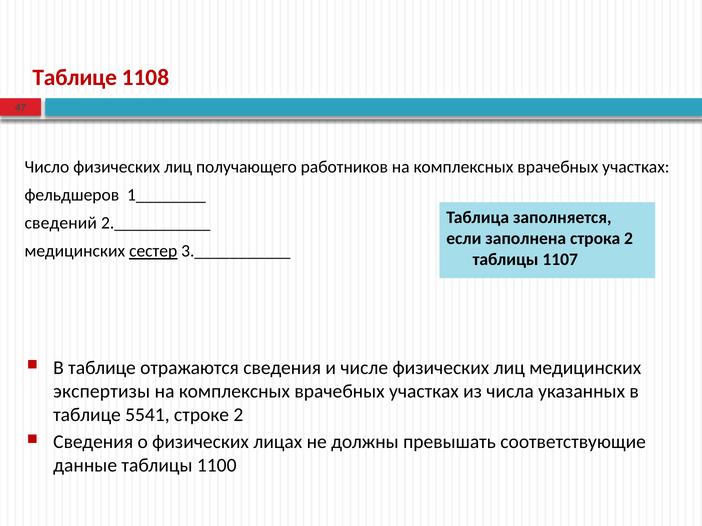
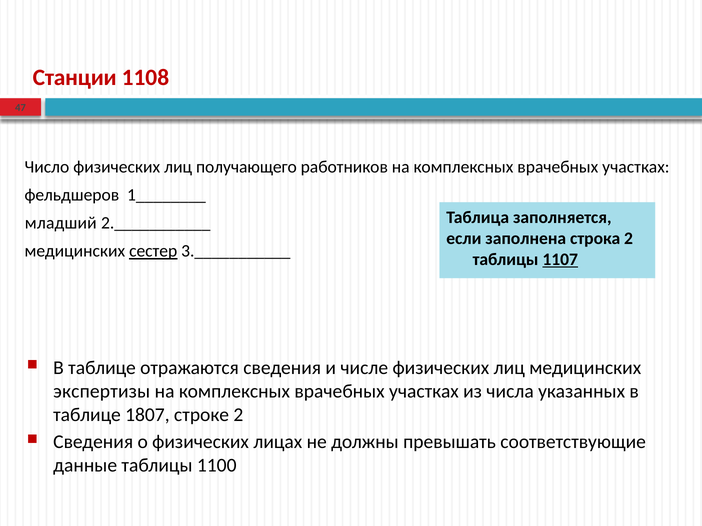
Таблице: Таблице -> Станции (75, 78)
сведений: сведений -> младший (61, 223)
1107 underline: none -> present (560, 260)
5541: 5541 -> 1807 (147, 415)
